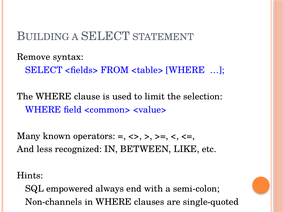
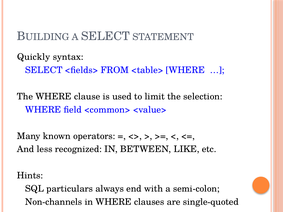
Remove: Remove -> Quickly (34, 57)
empowered: empowered -> particulars (70, 189)
